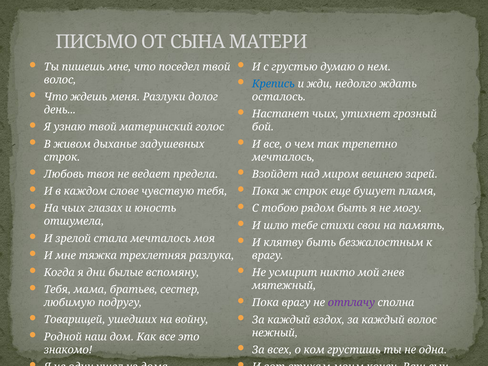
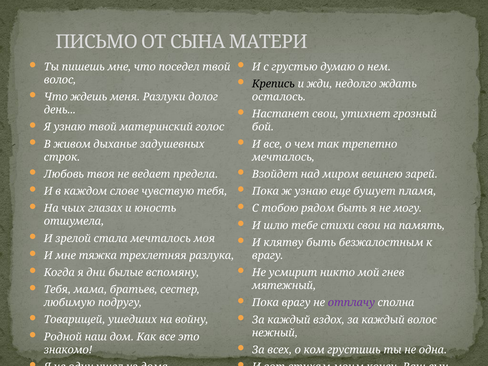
Крепись colour: blue -> black (273, 84)
Настанет чьих: чьих -> свои (325, 114)
ж строк: строк -> узнаю (311, 191)
